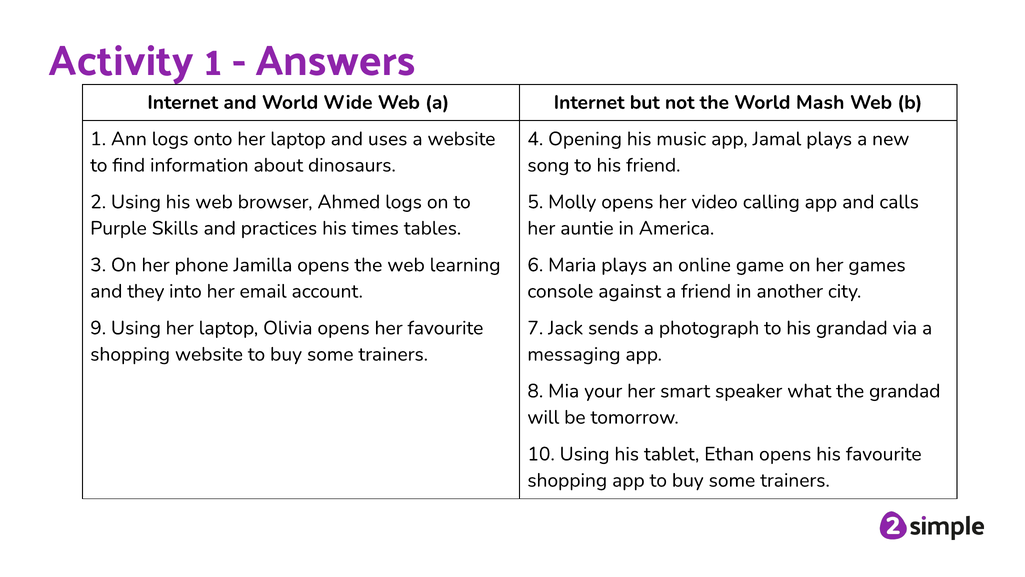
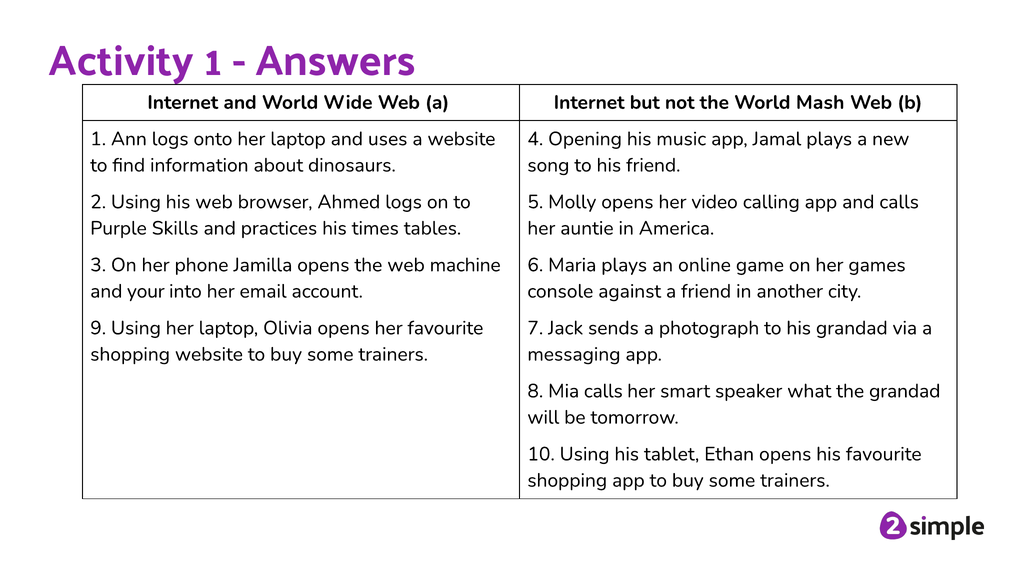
learning: learning -> machine (465, 265)
they: they -> your (146, 291)
Mia your: your -> calls (603, 391)
